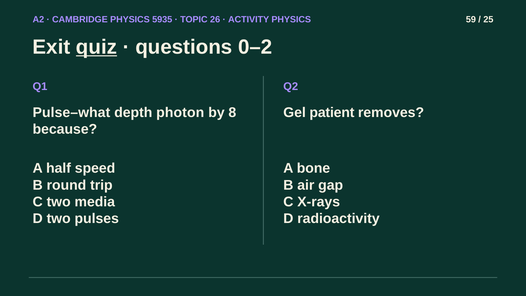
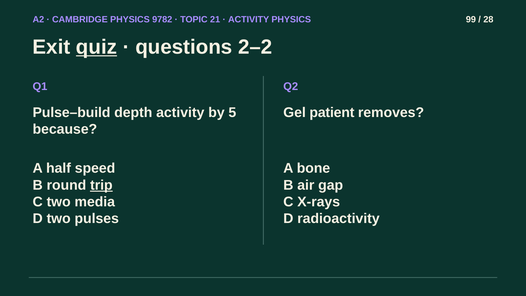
5935: 5935 -> 9782 (162, 19)
26: 26 -> 21 (215, 19)
59: 59 -> 99 (471, 19)
25: 25 -> 28 (488, 19)
0–2: 0–2 -> 2–2 (255, 47)
Pulse–what: Pulse–what -> Pulse–build (72, 112)
depth photon: photon -> activity (180, 112)
8: 8 -> 5 (232, 112)
trip underline: none -> present (101, 185)
